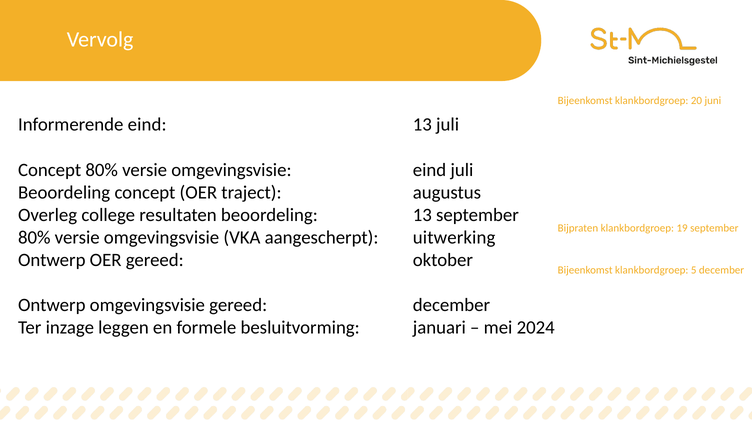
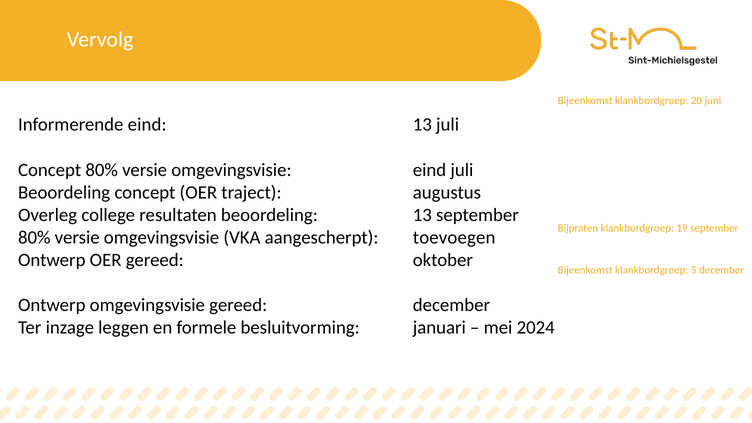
uitwerking: uitwerking -> toevoegen (454, 238)
